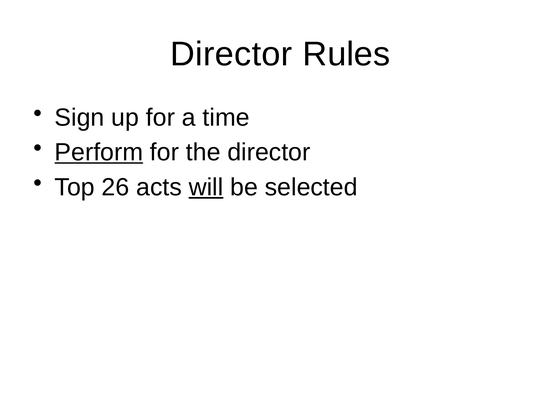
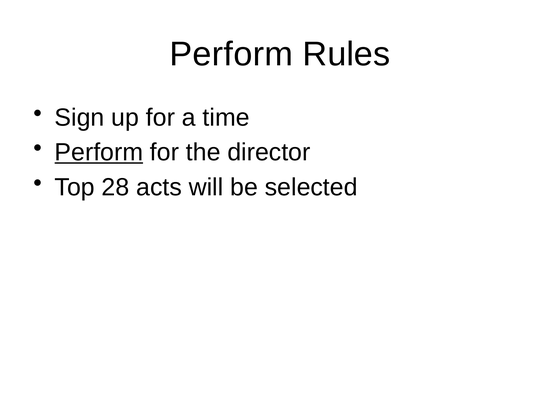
Director: Director -> Perform (231, 54)
26: 26 -> 28 (115, 187)
will underline: present -> none (206, 187)
